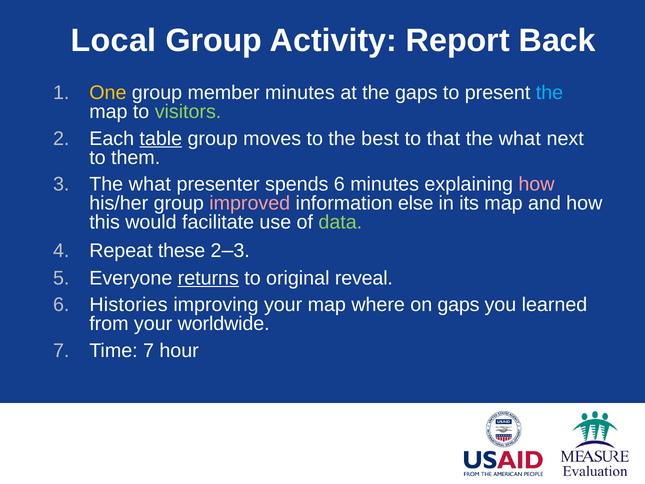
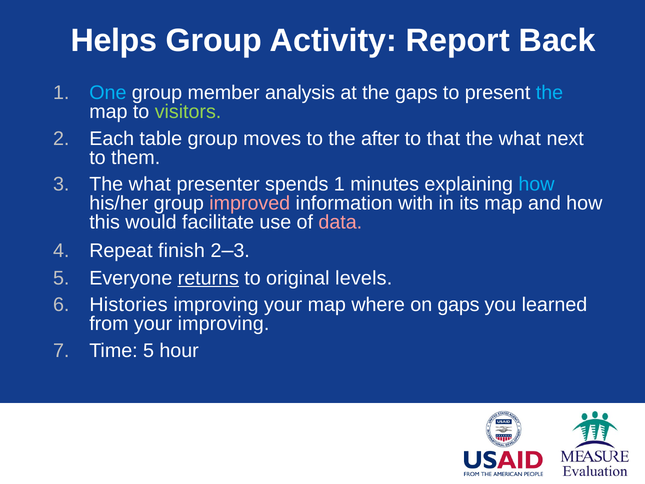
Local: Local -> Helps (114, 40)
One colour: yellow -> light blue (108, 93)
member minutes: minutes -> analysis (300, 93)
table underline: present -> none (161, 139)
best: best -> after (380, 139)
spends 6: 6 -> 1 (339, 184)
how colour: pink -> light blue (536, 184)
else: else -> with (416, 203)
data colour: light green -> pink (340, 222)
these: these -> finish (181, 251)
reveal: reveal -> levels (364, 278)
your worldwide: worldwide -> improving (224, 324)
Time 7: 7 -> 5 (149, 350)
